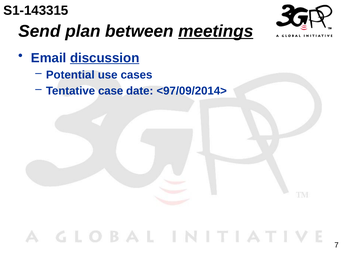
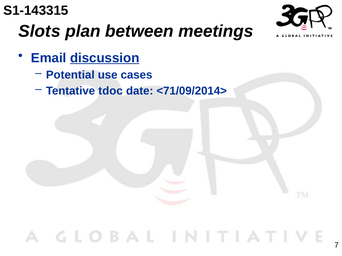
Send: Send -> Slots (39, 31)
meetings underline: present -> none (216, 31)
case: case -> tdoc (111, 91)
<97/09/2014>: <97/09/2014> -> <71/09/2014> (192, 91)
